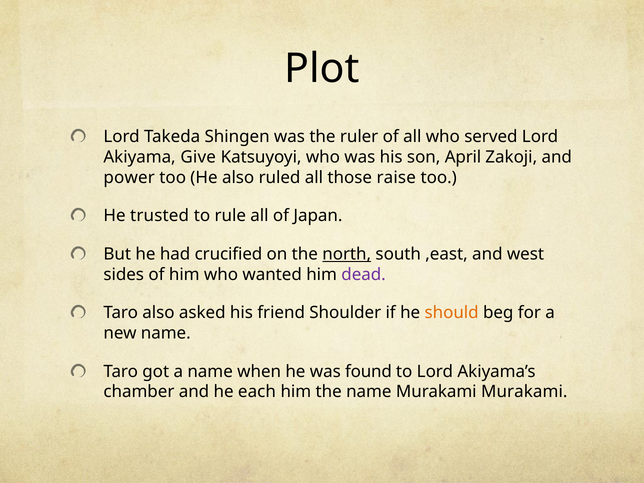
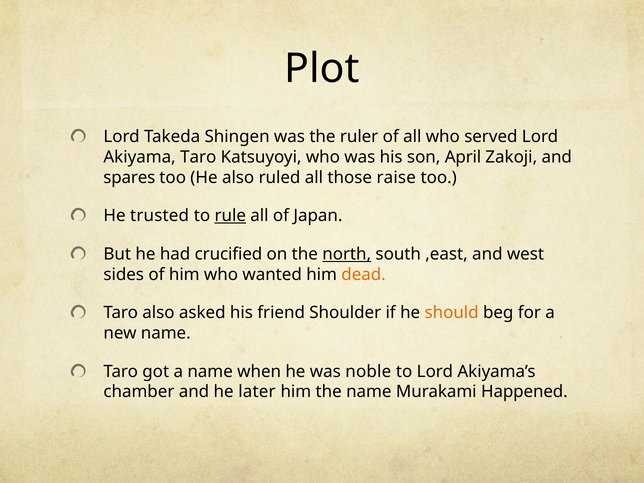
Akiyama Give: Give -> Taro (198, 157)
power: power -> spares (129, 178)
rule underline: none -> present (230, 216)
dead colour: purple -> orange (364, 275)
found: found -> noble (368, 371)
each: each -> later (257, 392)
Murakami Murakami: Murakami -> Happened (524, 392)
